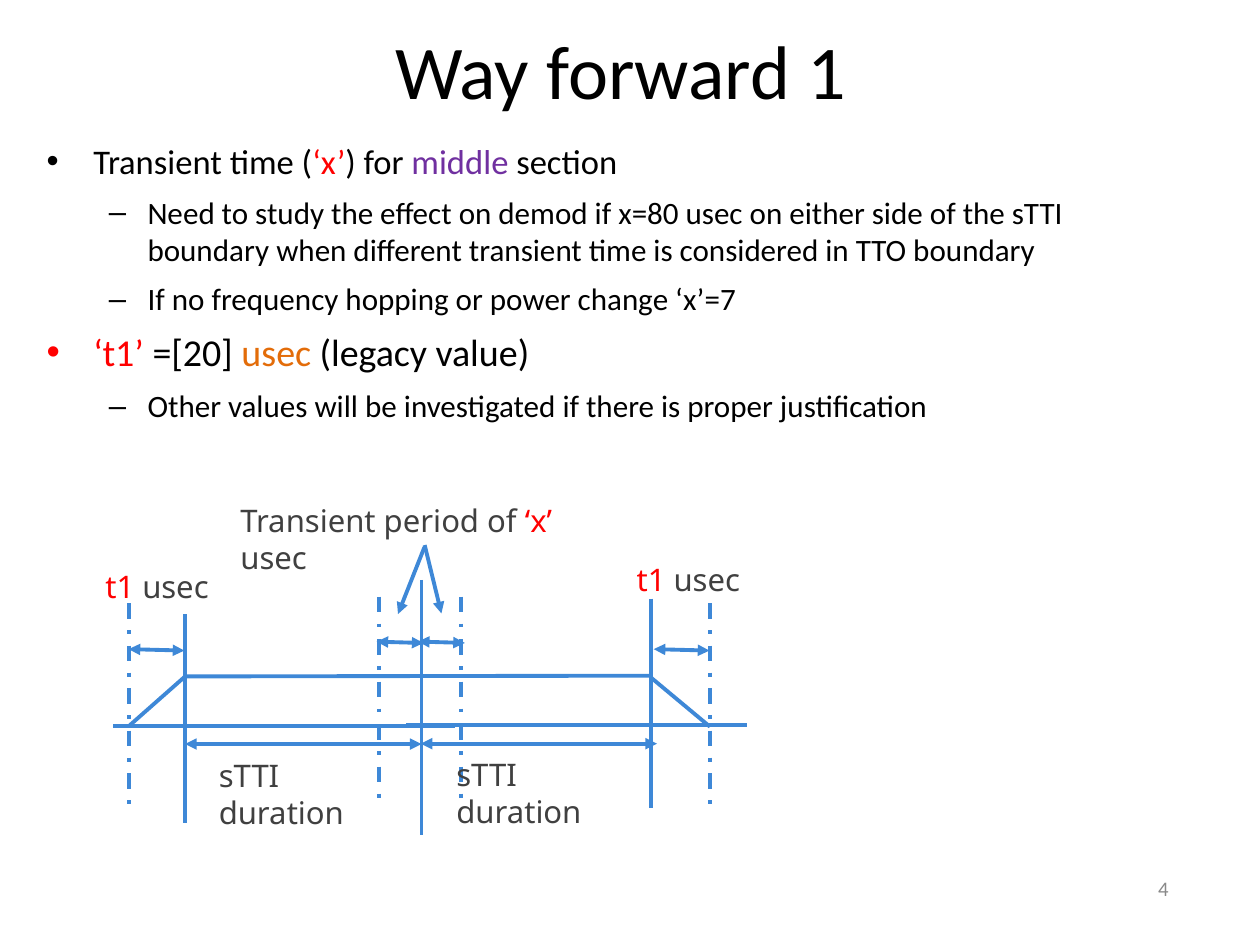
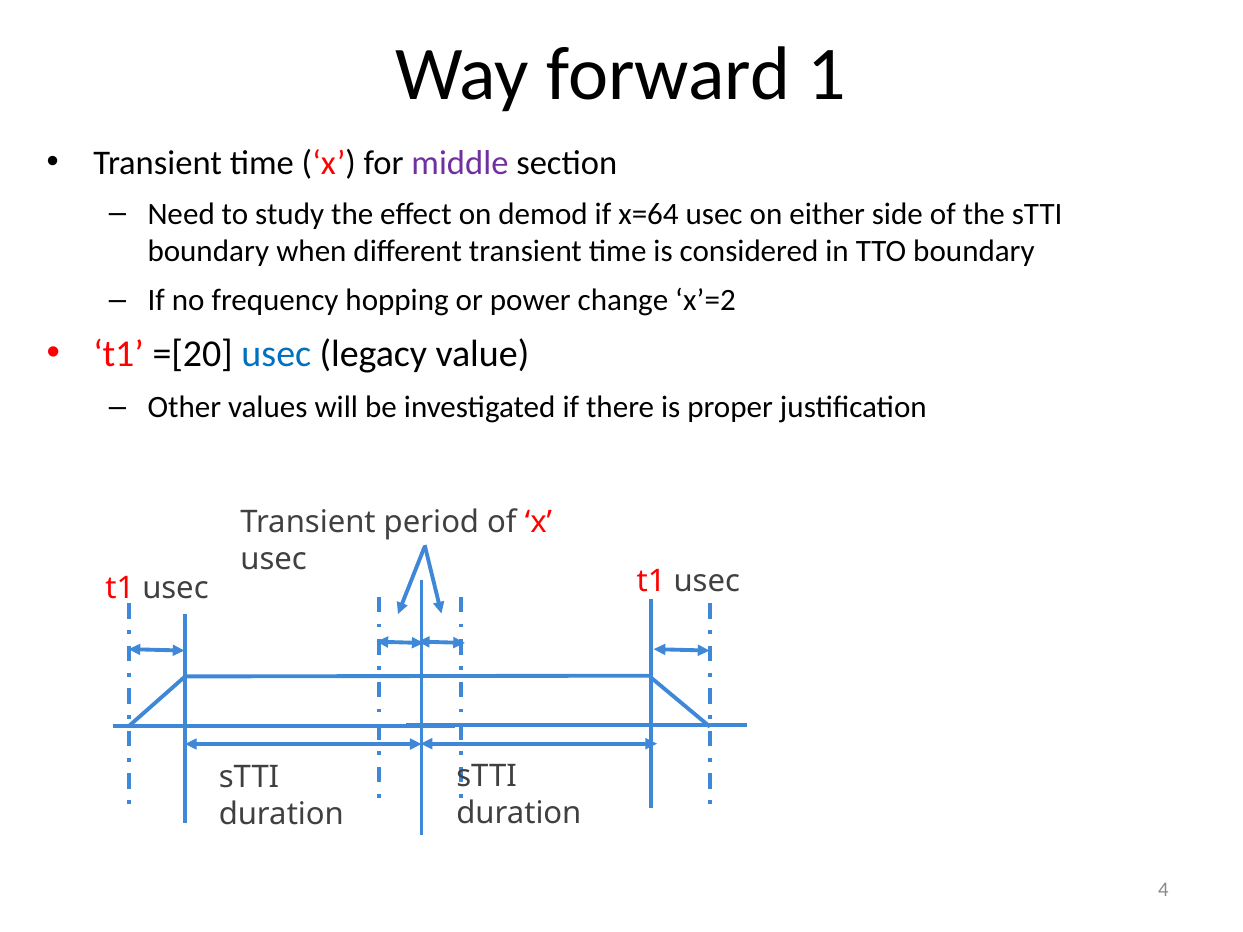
x=80: x=80 -> x=64 (648, 214)
x’=7: x’=7 -> x’=2 (706, 301)
usec colour: orange -> blue (276, 355)
